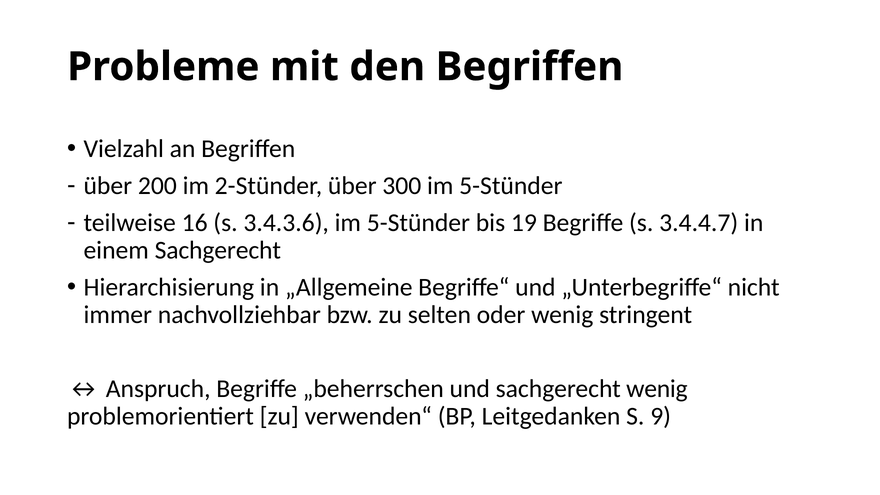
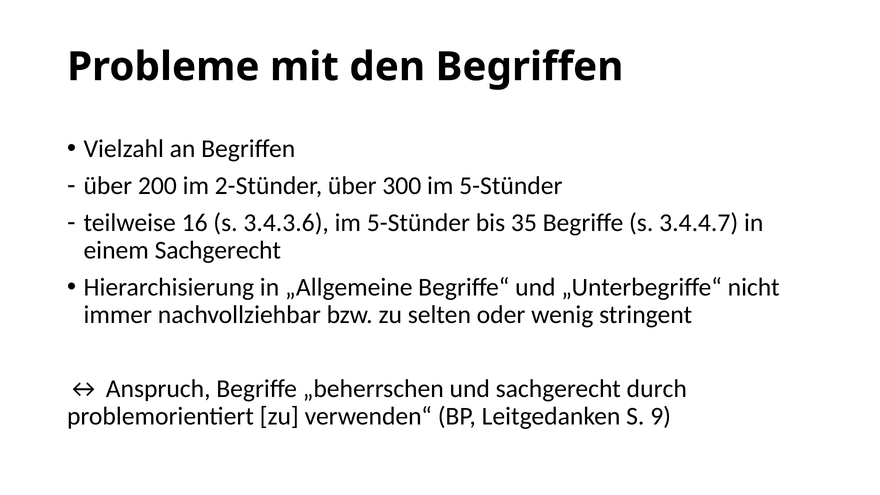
19: 19 -> 35 (524, 223)
sachgerecht wenig: wenig -> durch (657, 389)
